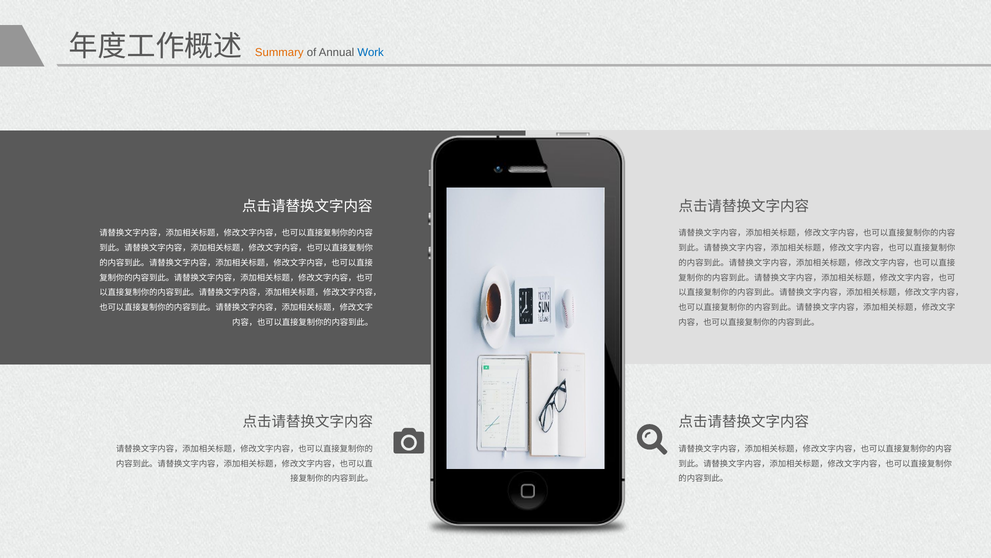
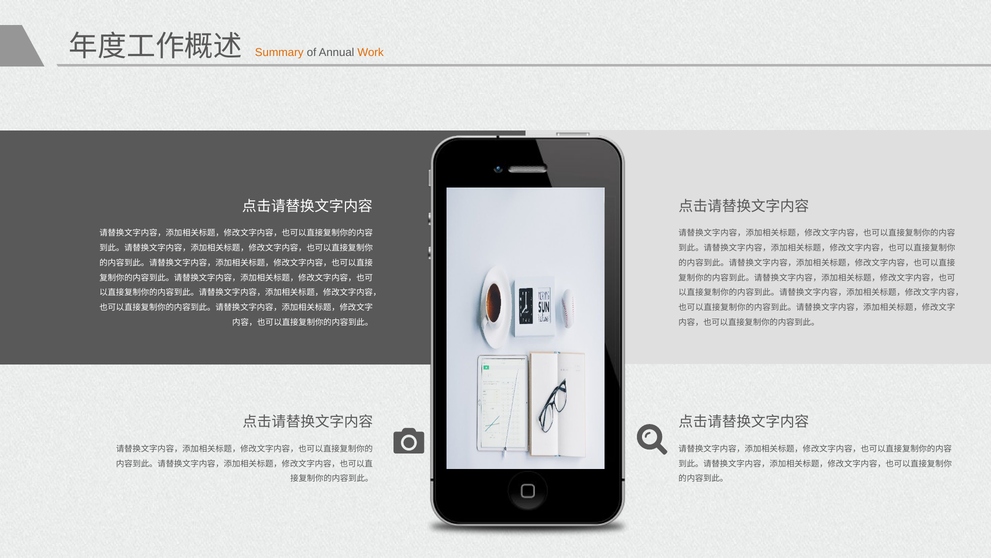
Work colour: blue -> orange (371, 52)
